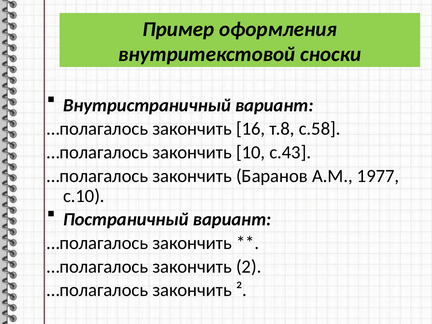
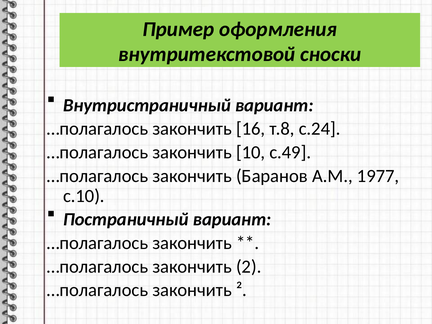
с.58: с.58 -> с.24 (320, 129)
с.43: с.43 -> с.49 (290, 152)
